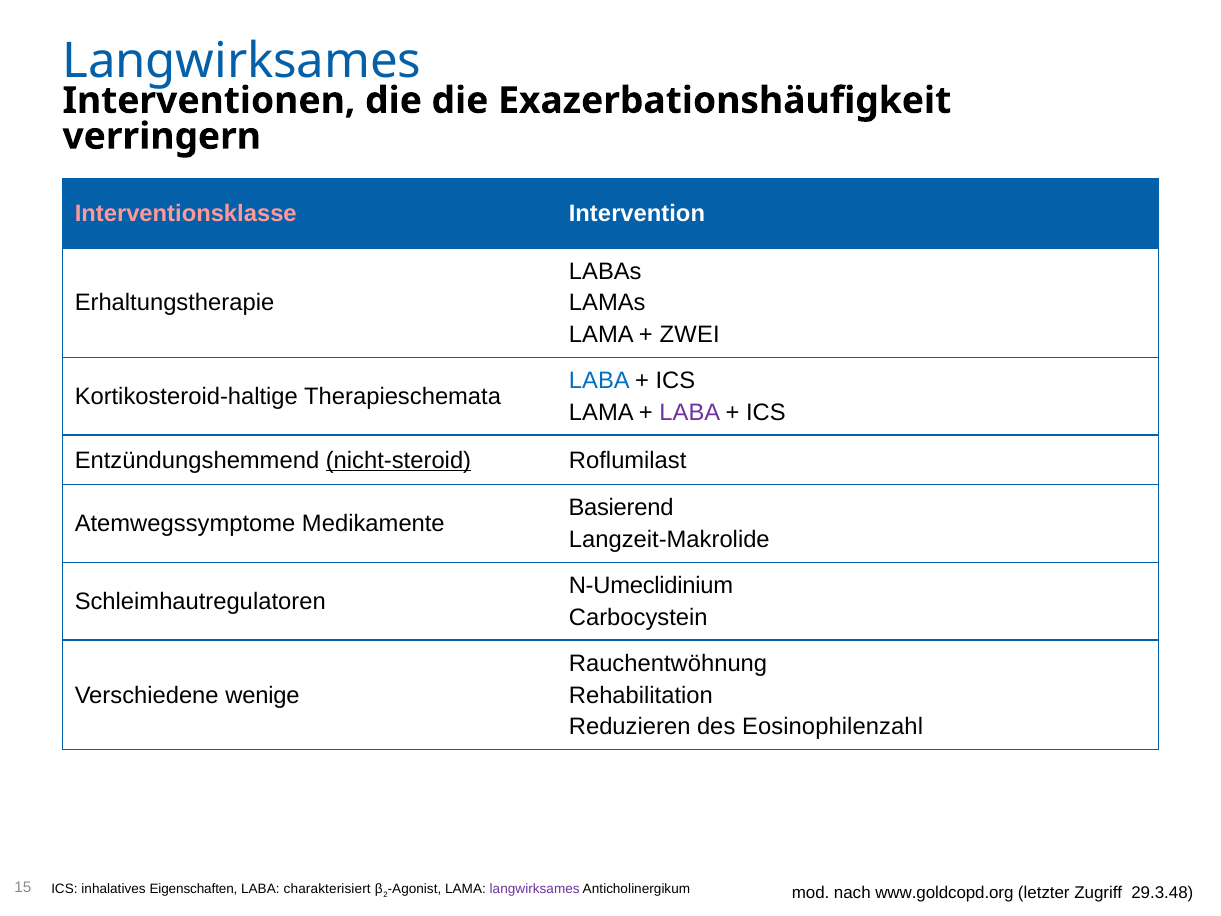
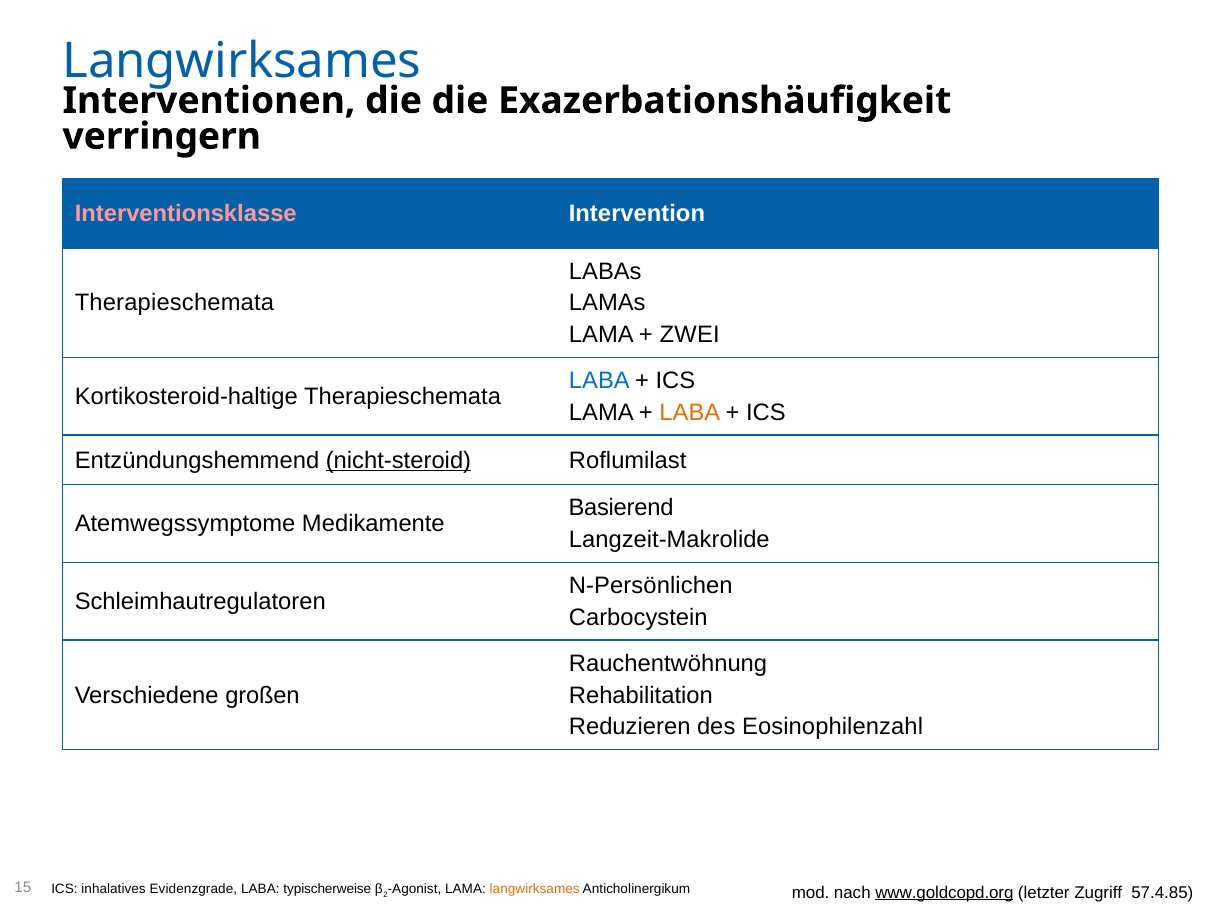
Erhaltungstherapie: Erhaltungstherapie -> Therapieschemata (174, 303)
LABA colour: purple -> orange (690, 412)
N-Umeclidinium: N-Umeclidinium -> N-Persönlichen (651, 586)
wenige: wenige -> großen (262, 695)
www.goldcopd.org underline: none -> present (944, 892)
29.3.48: 29.3.48 -> 57.4.85 (1162, 892)
Eigenschaften: Eigenschaften -> Evidenzgrade (193, 889)
charakterisiert: charakterisiert -> typischerweise (327, 889)
langwirksames colour: purple -> orange (535, 889)
